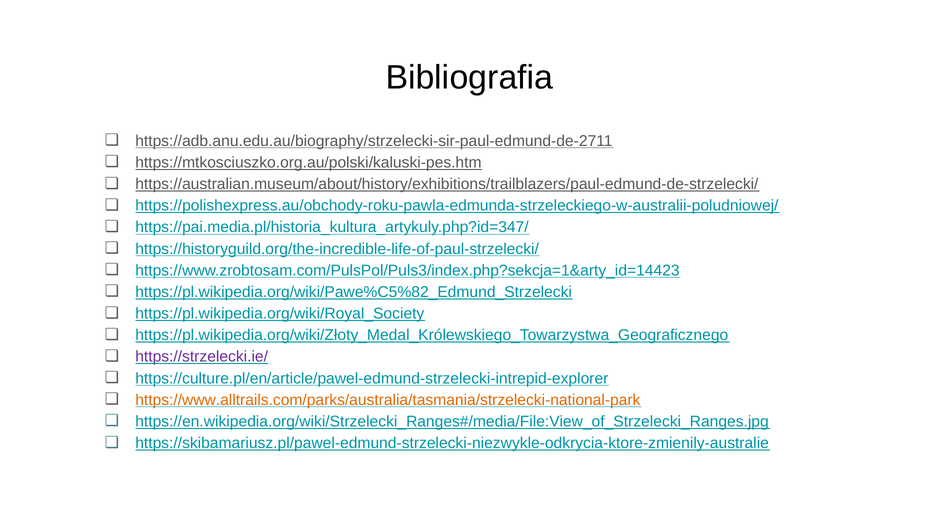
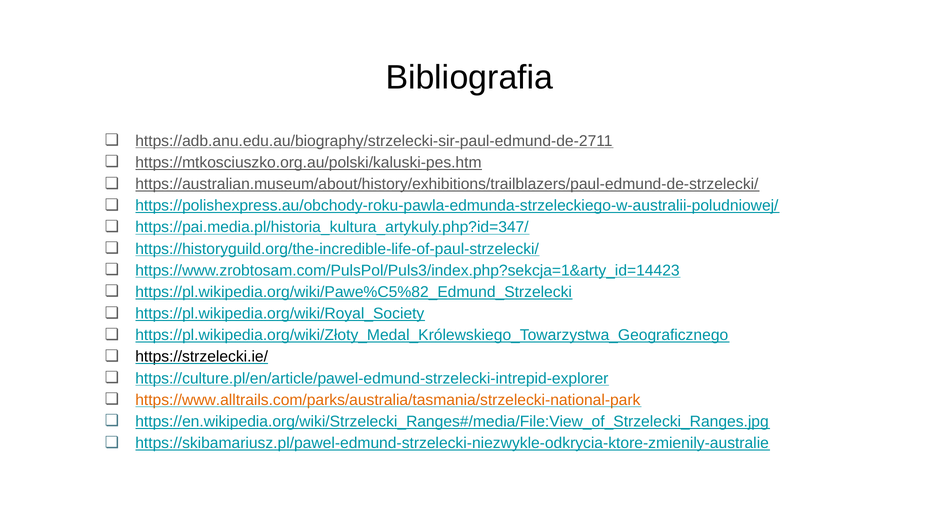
https://strzelecki.ie/ colour: purple -> black (202, 357)
